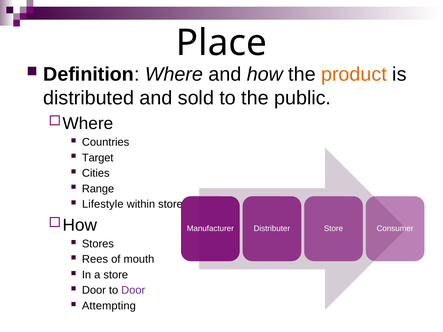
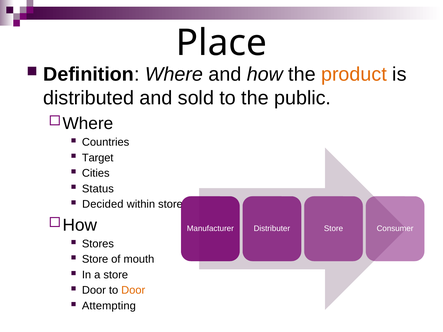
Range: Range -> Status (98, 189)
Lifestyle: Lifestyle -> Decided (103, 204)
Rees: Rees -> Store (95, 259)
Door colour: purple -> orange (133, 291)
